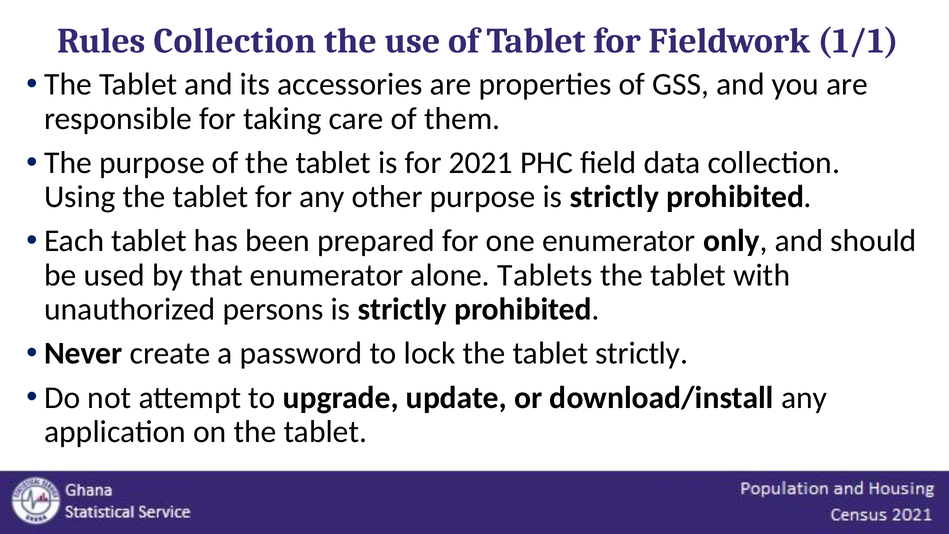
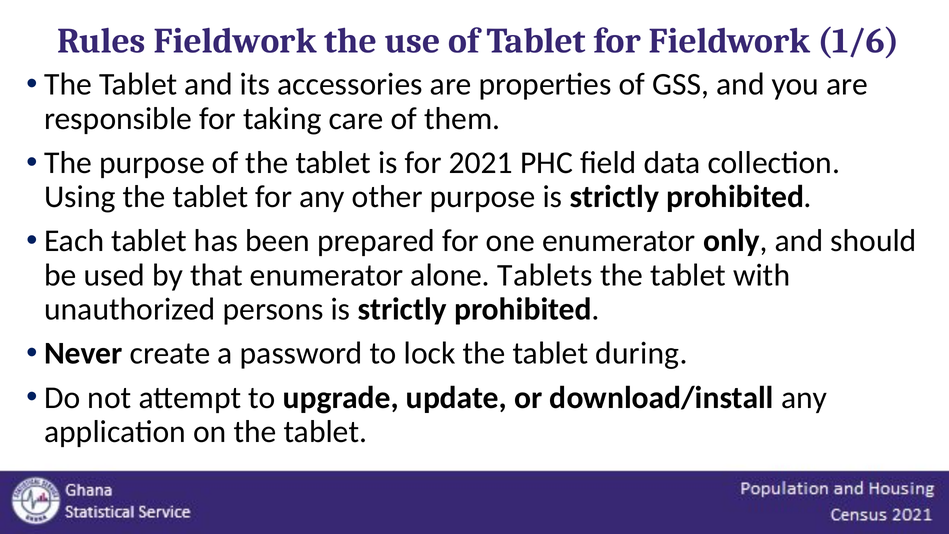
Rules Collection: Collection -> Fieldwork (235, 41)
1/1: 1/1 -> 1/6 (859, 41)
tablet strictly: strictly -> during (641, 353)
